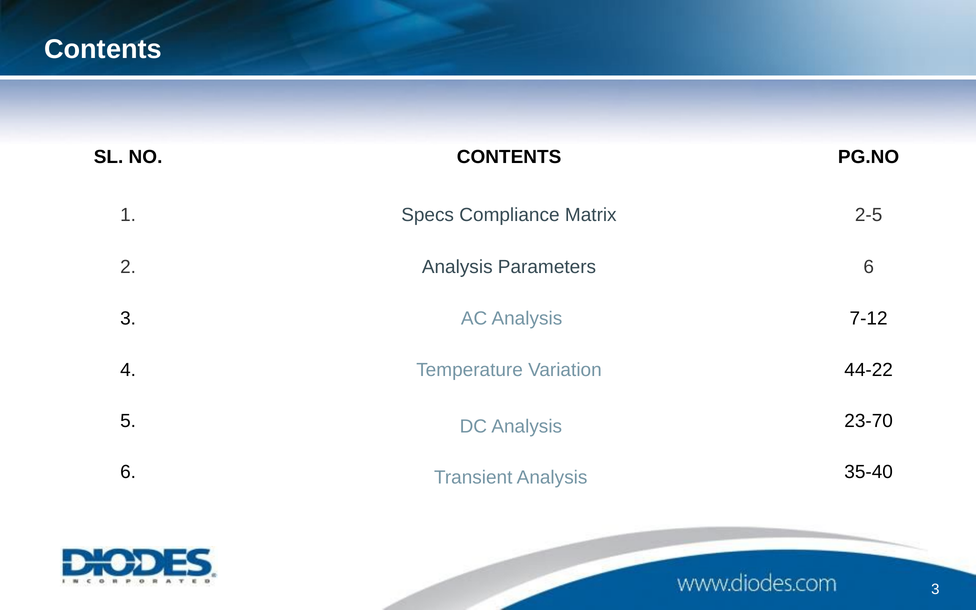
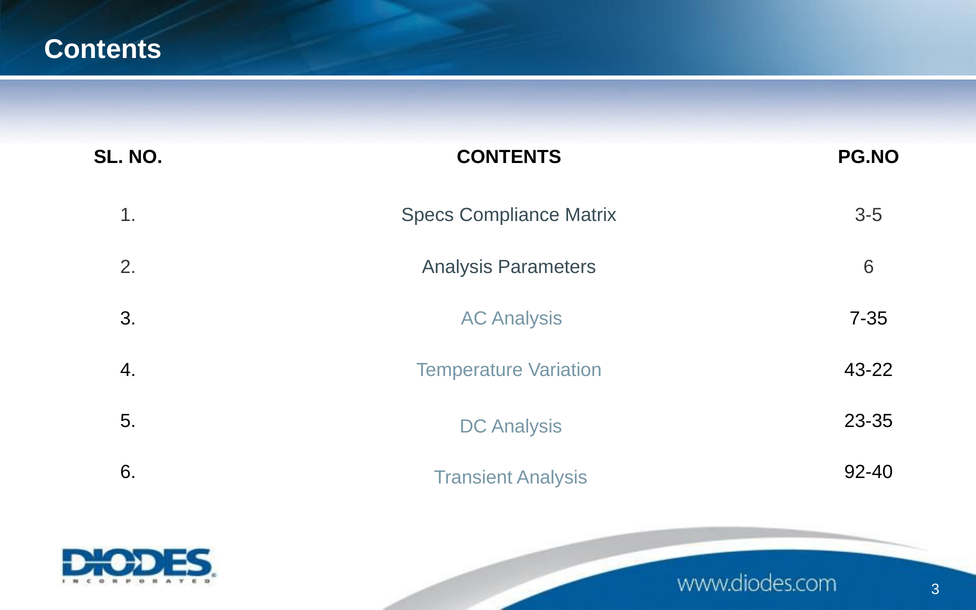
2-5: 2-5 -> 3-5 (869, 215)
7-12: 7-12 -> 7-35 (869, 318)
44-22: 44-22 -> 43-22 (869, 370)
23-70: 23-70 -> 23-35 (869, 421)
35-40: 35-40 -> 92-40 (869, 472)
